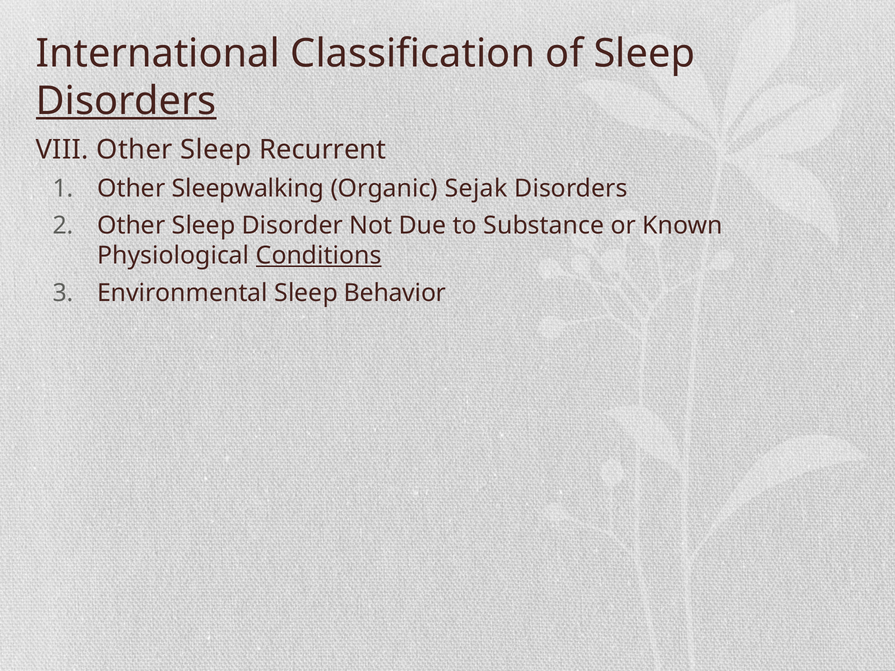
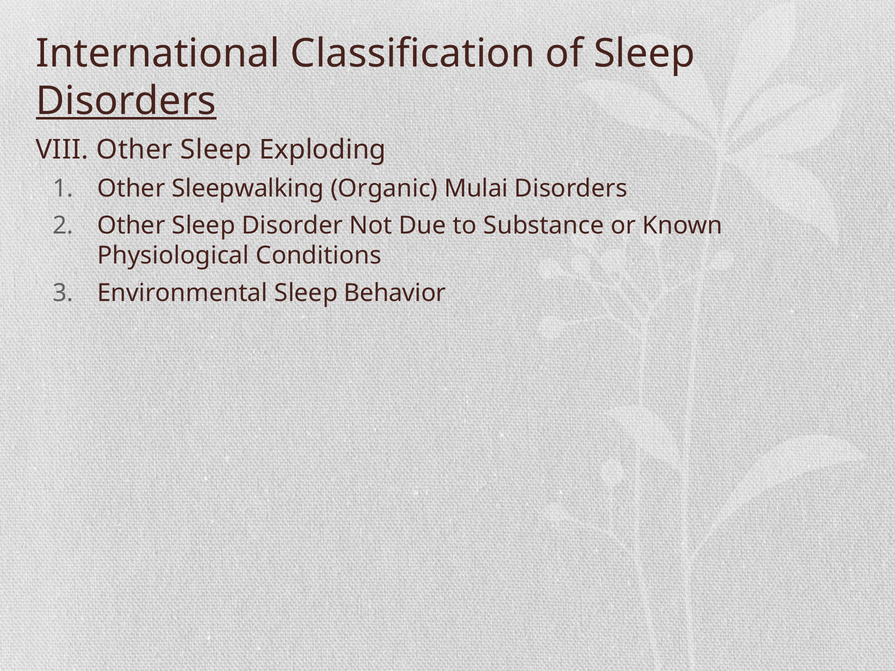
Recurrent: Recurrent -> Exploding (323, 150)
Sejak: Sejak -> Mulai (476, 189)
Conditions underline: present -> none (319, 256)
